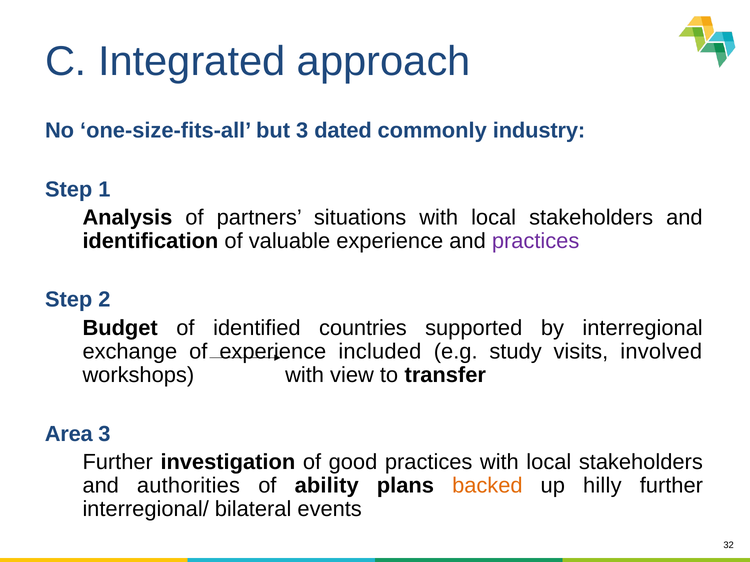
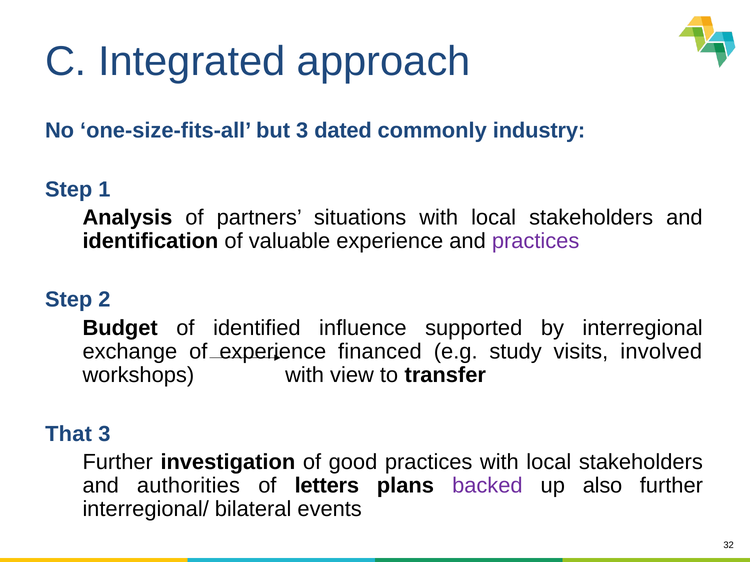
countries: countries -> influence (363, 328)
included: included -> financed (380, 352)
Area: Area -> That (69, 434)
ability: ability -> letters (327, 486)
backed colour: orange -> purple (487, 486)
hilly: hilly -> also (603, 486)
